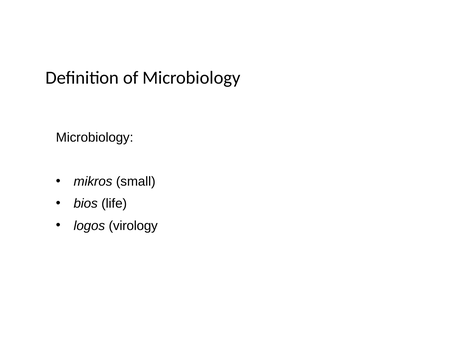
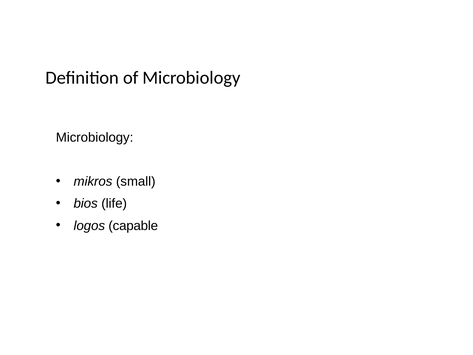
virology: virology -> capable (133, 226)
